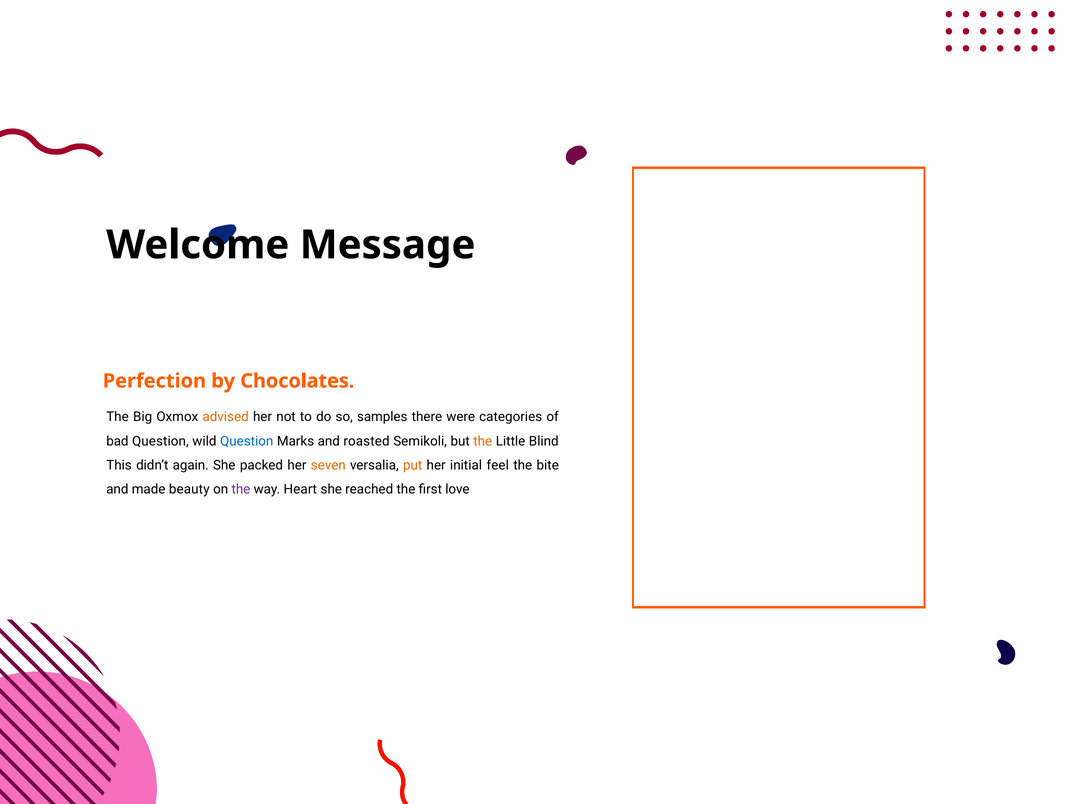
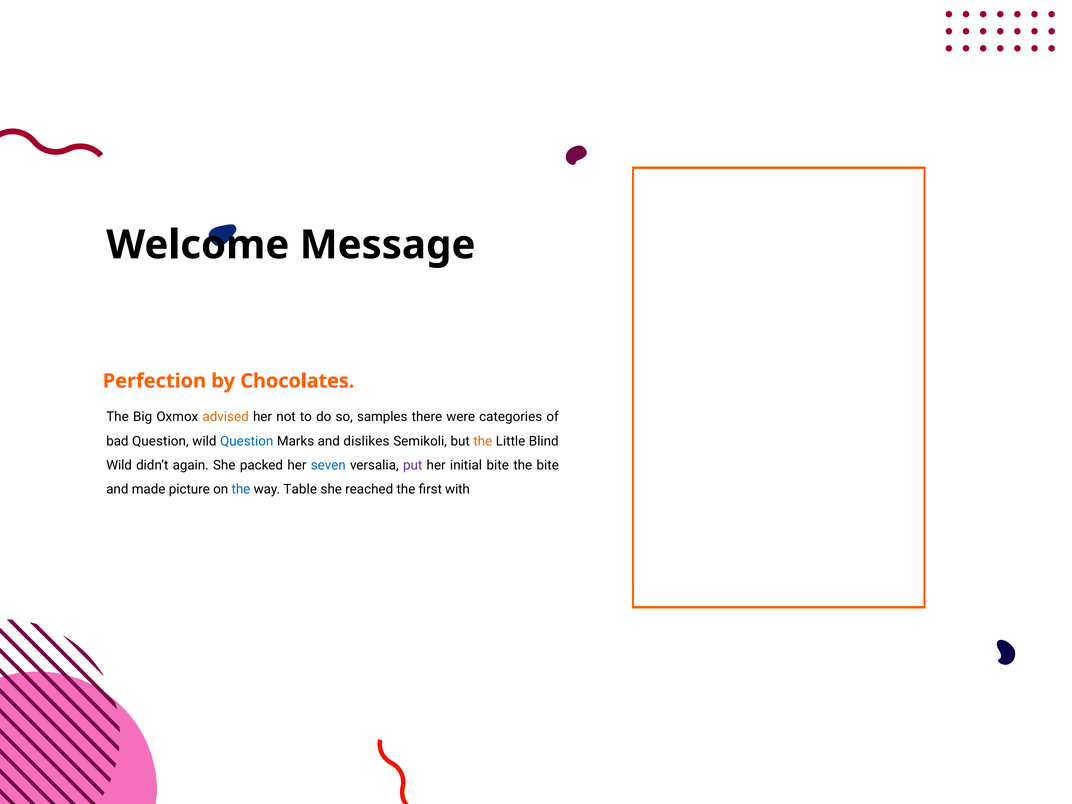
roasted: roasted -> dislikes (366, 441)
This: This -> Wild (119, 465)
seven colour: orange -> blue (328, 465)
put colour: orange -> purple (413, 465)
initial feel: feel -> bite (498, 465)
beauty: beauty -> picture (189, 490)
the colour: purple -> blue (241, 490)
Heart: Heart -> Table (300, 490)
love: love -> with (457, 490)
